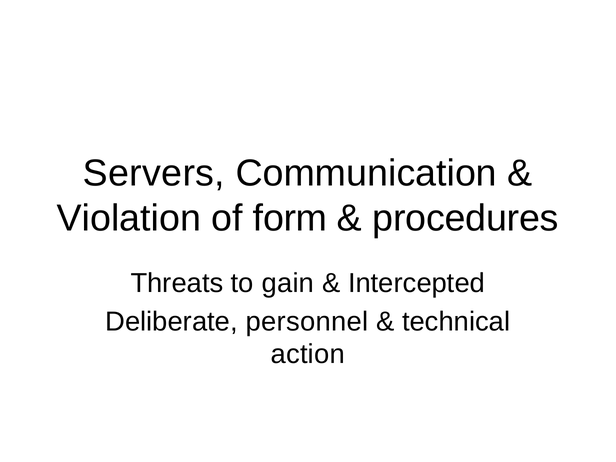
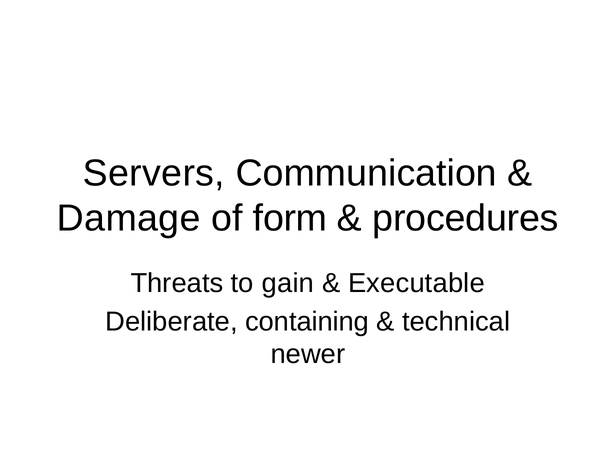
Violation: Violation -> Damage (129, 218)
Intercepted: Intercepted -> Executable (416, 283)
personnel: personnel -> containing (307, 322)
action: action -> newer (308, 354)
